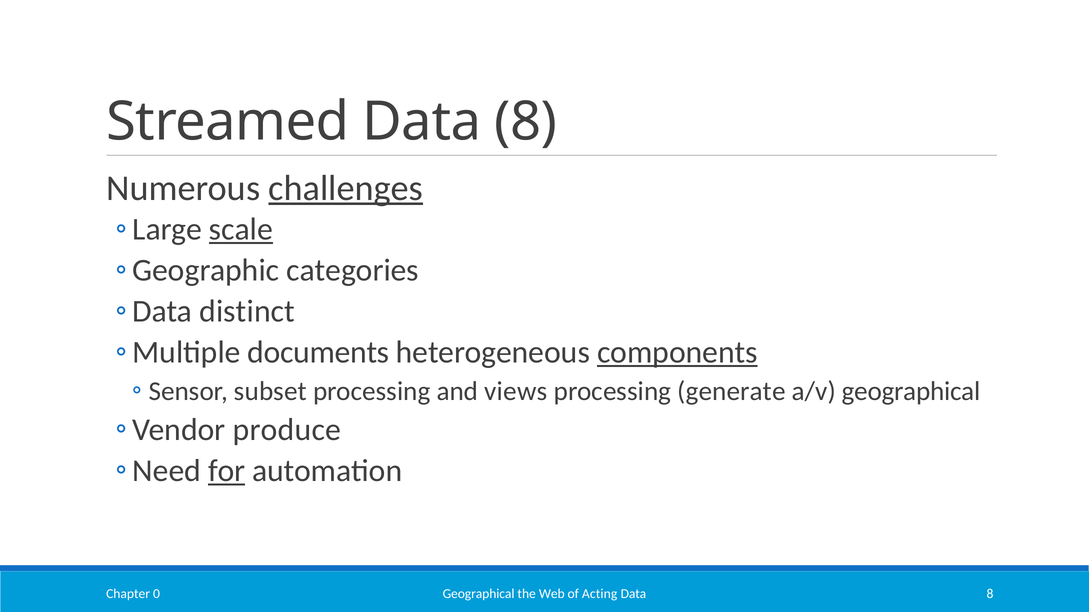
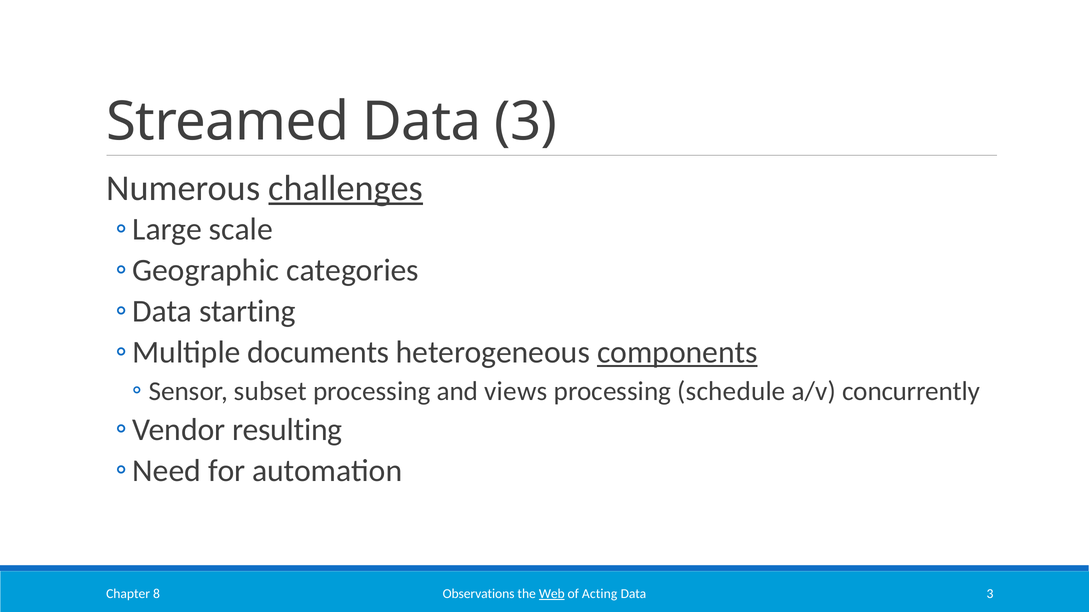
Streamed Data 8: 8 -> 3 (526, 122)
scale underline: present -> none (241, 230)
distinct: distinct -> starting (247, 312)
generate: generate -> schedule (731, 392)
a/v geographical: geographical -> concurrently (911, 392)
produce: produce -> resulting (287, 430)
for underline: present -> none (227, 471)
Geographical: Geographical -> Observations (479, 594)
Web underline: none -> present (552, 594)
8: 8 -> 3 (990, 594)
0: 0 -> 8 (157, 594)
